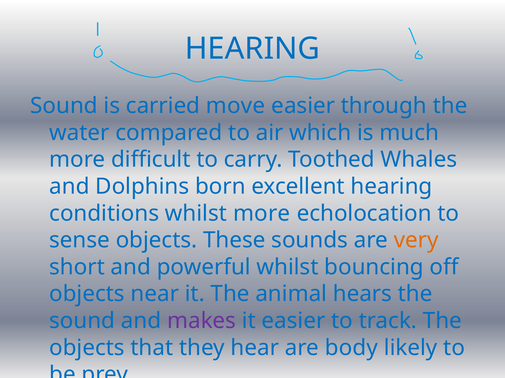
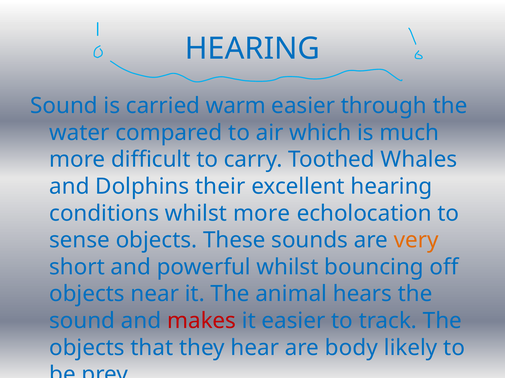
move: move -> warm (236, 106)
born: born -> their (220, 187)
makes colour: purple -> red (202, 321)
